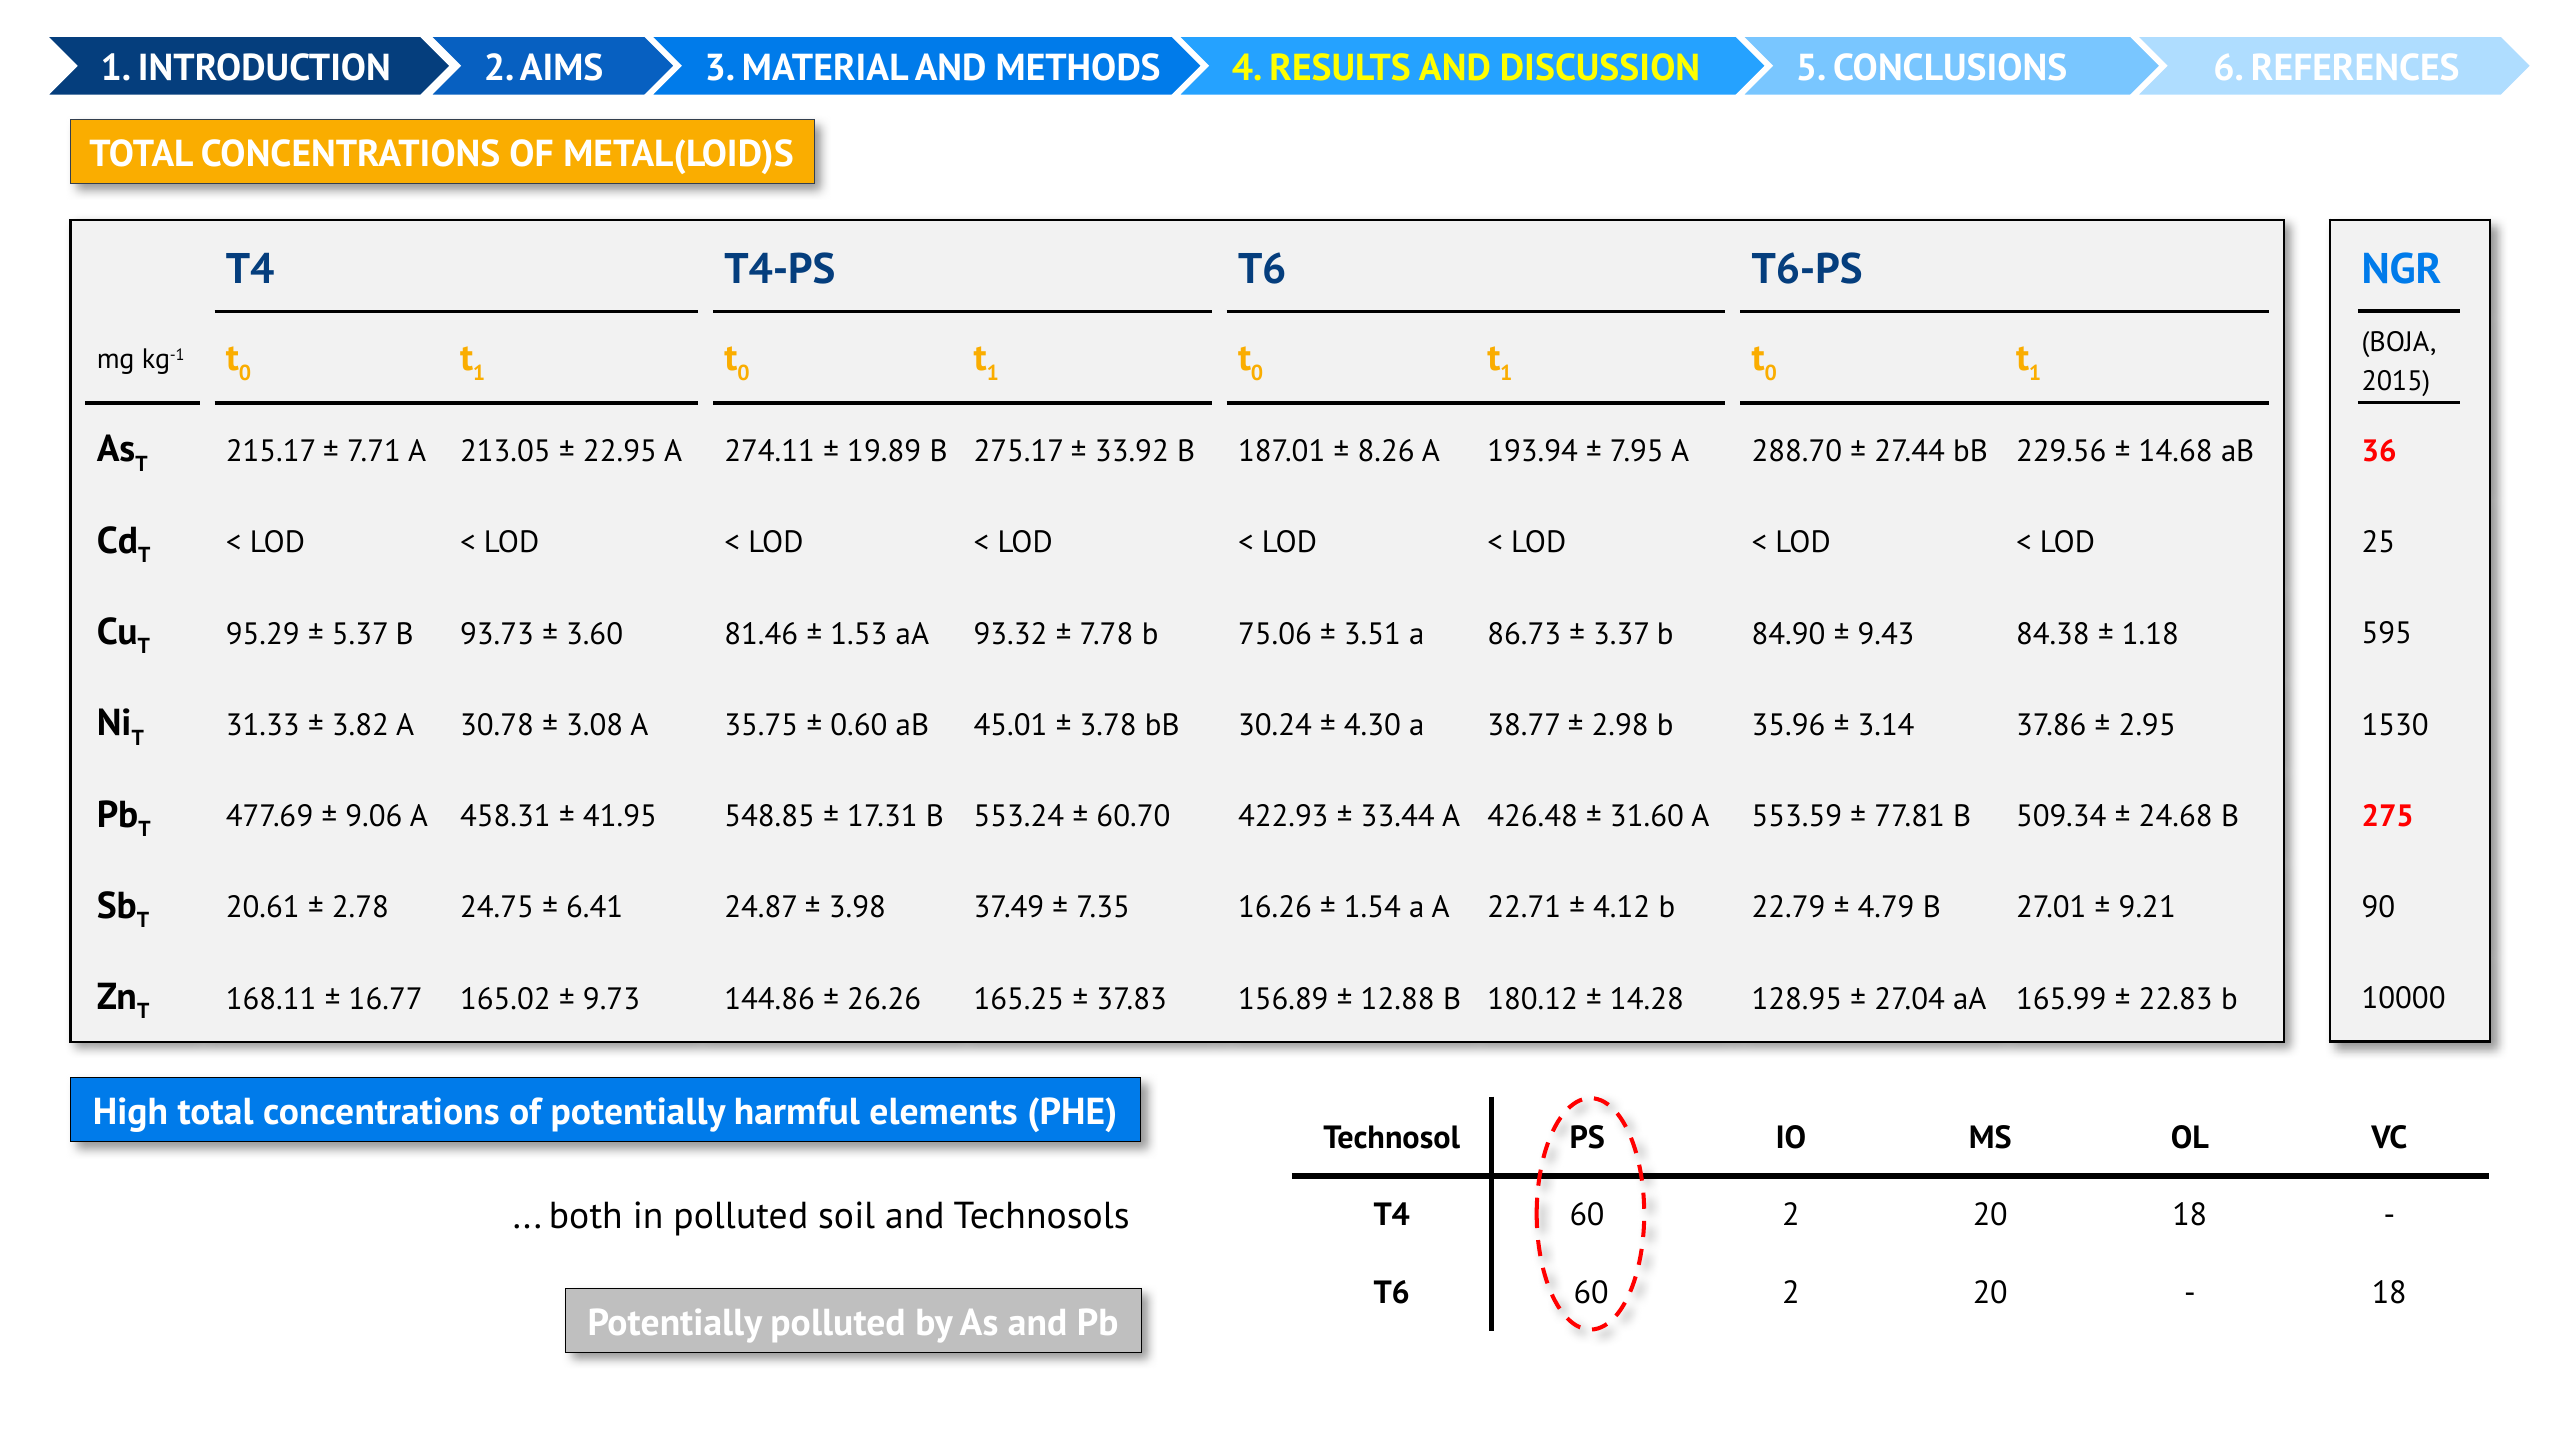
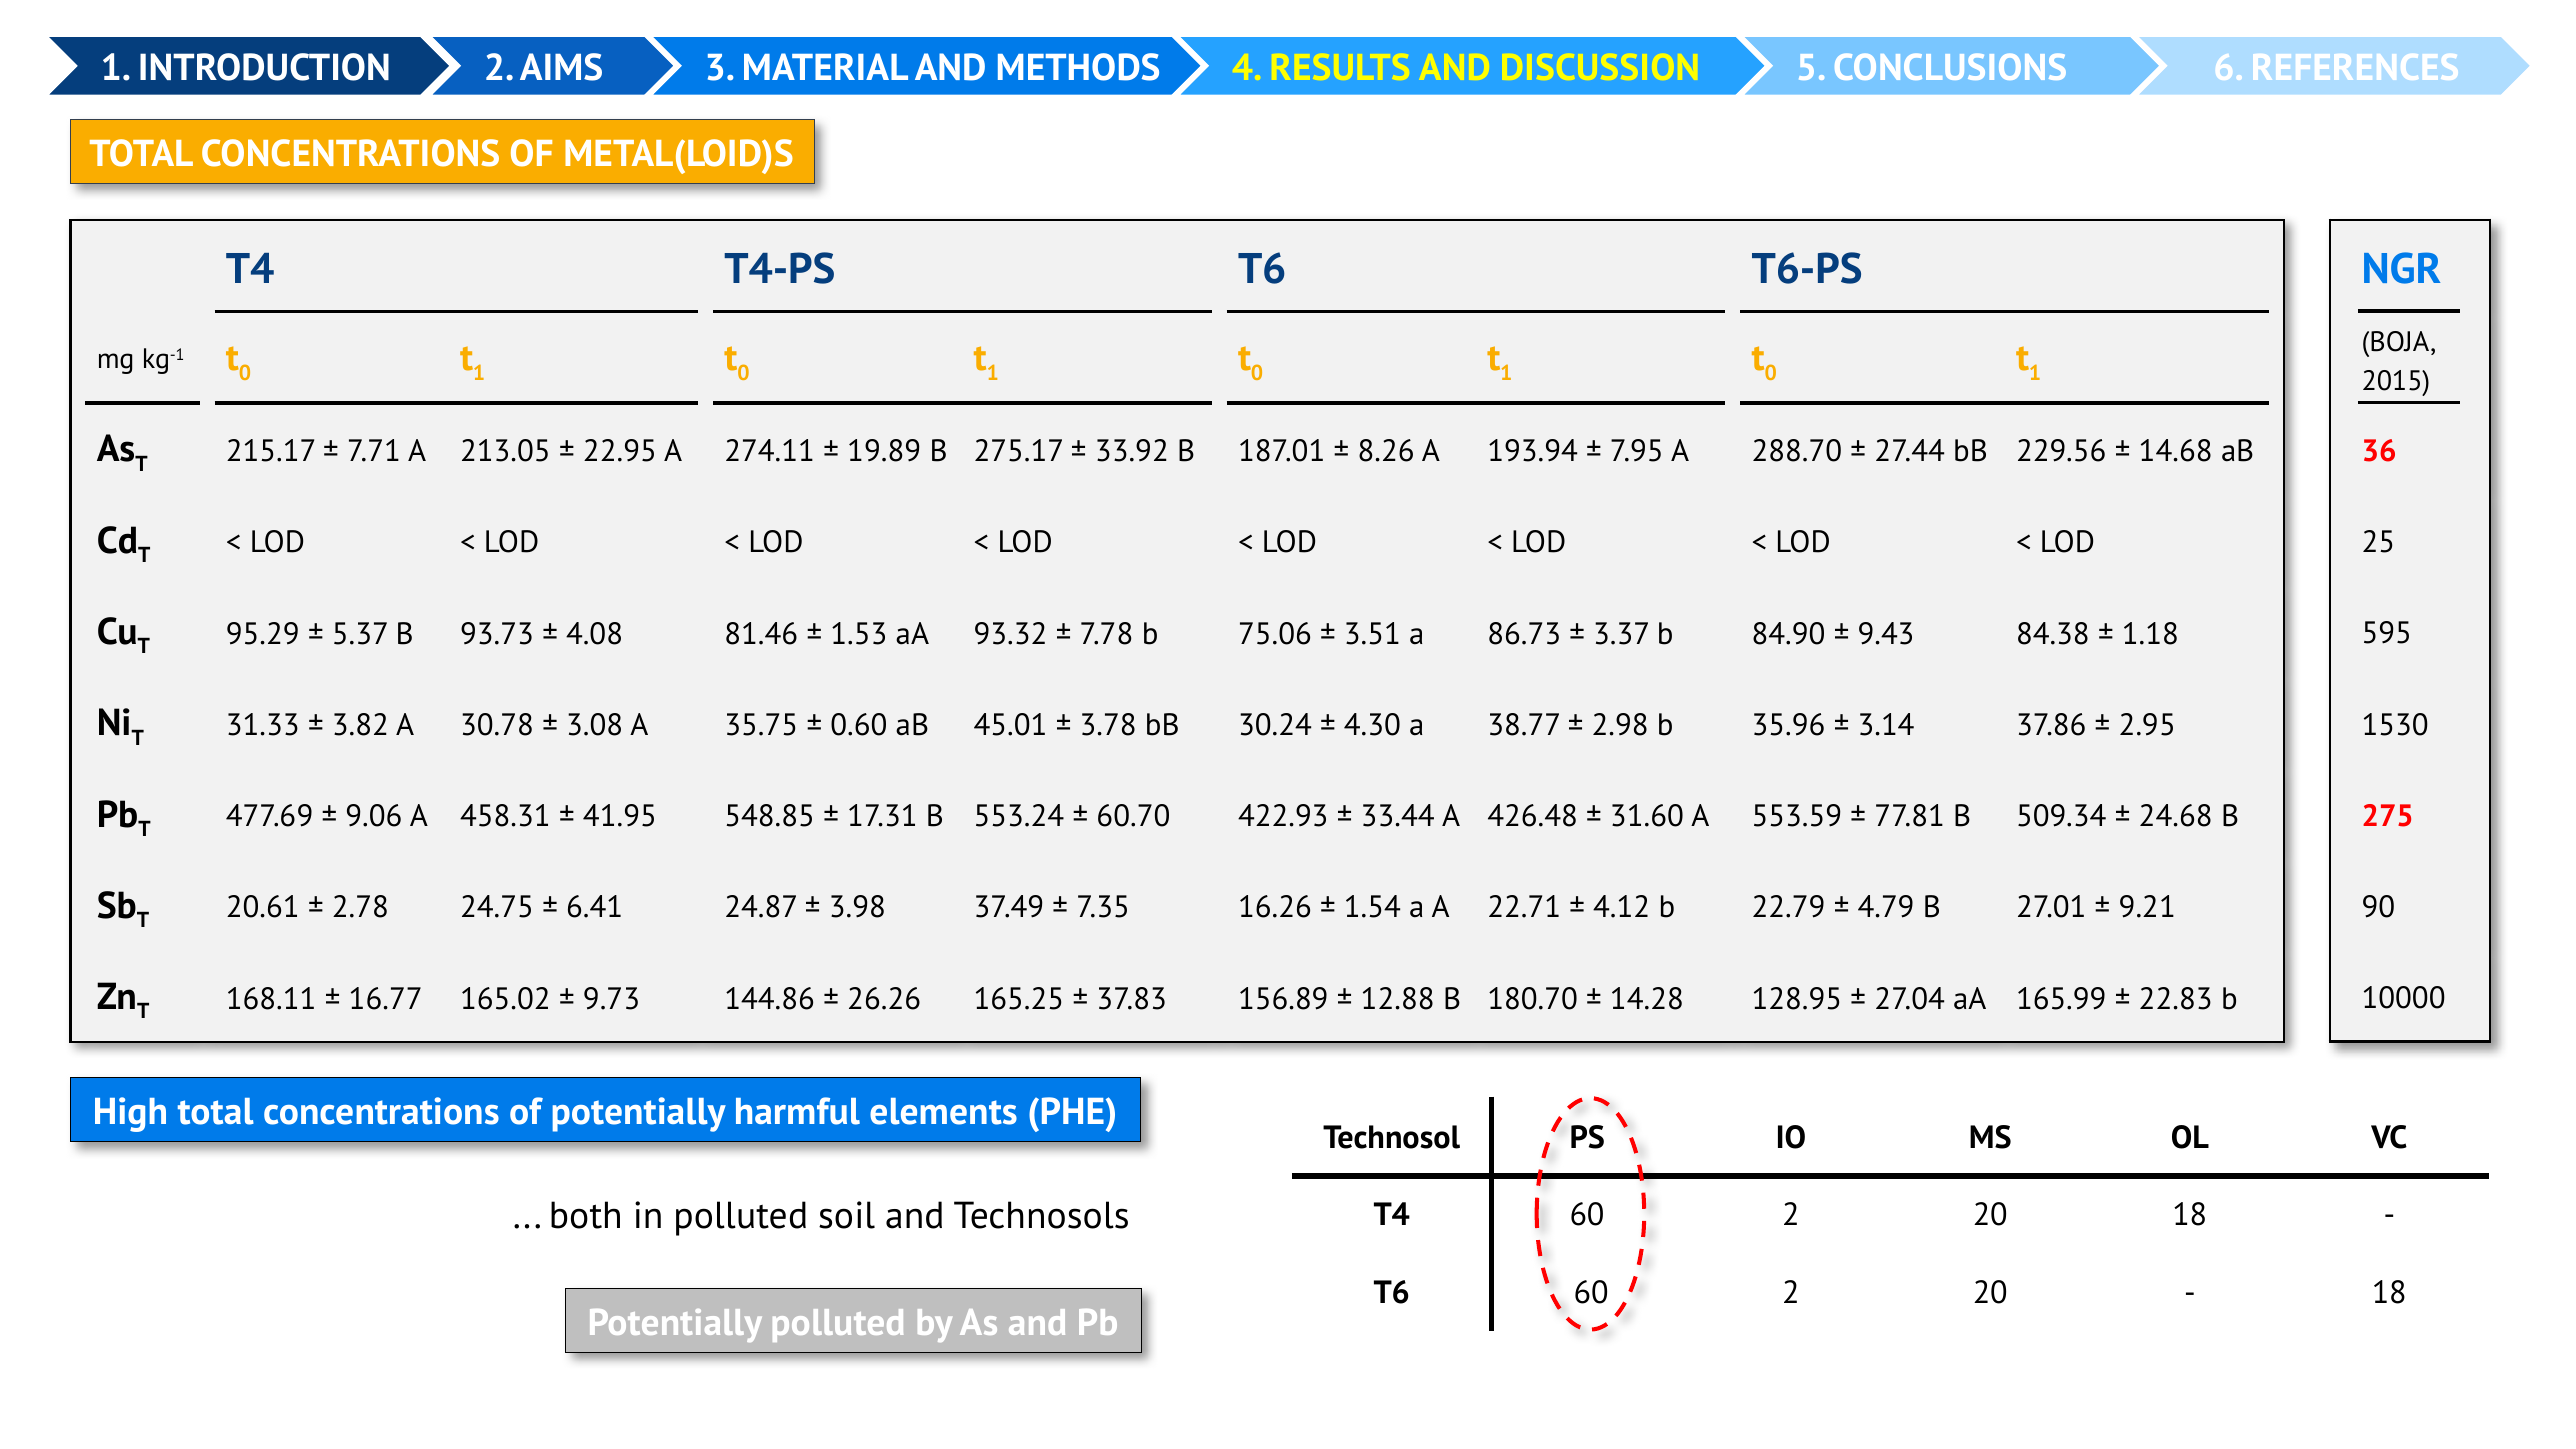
3.60: 3.60 -> 4.08 (595, 634)
180.12: 180.12 -> 180.70 (1533, 999)
